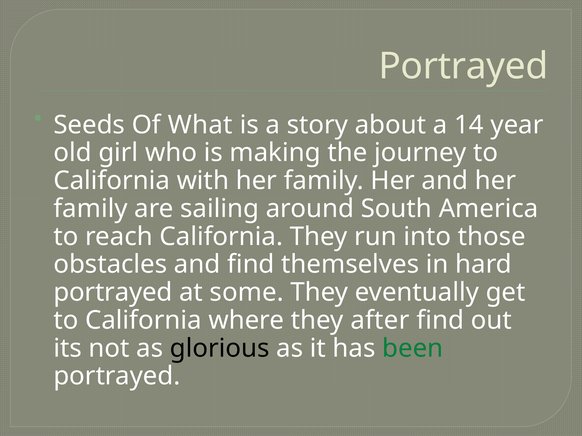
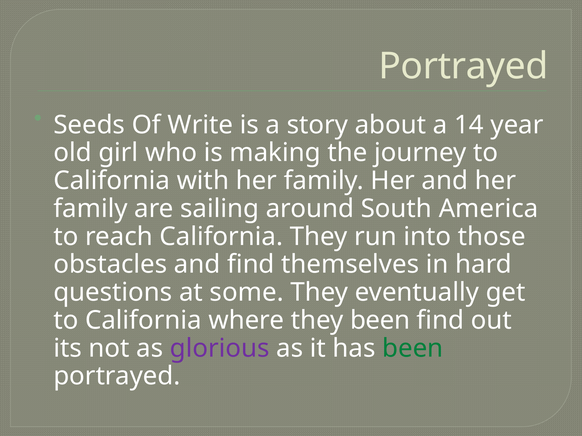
What: What -> Write (200, 125)
portrayed: portrayed -> questions (113, 293)
they after: after -> been (380, 321)
glorious colour: black -> purple (220, 349)
